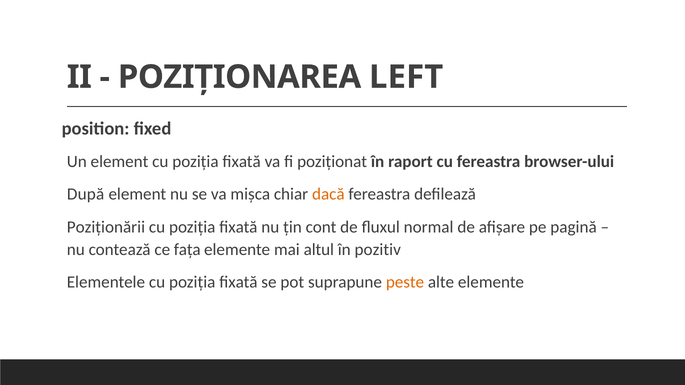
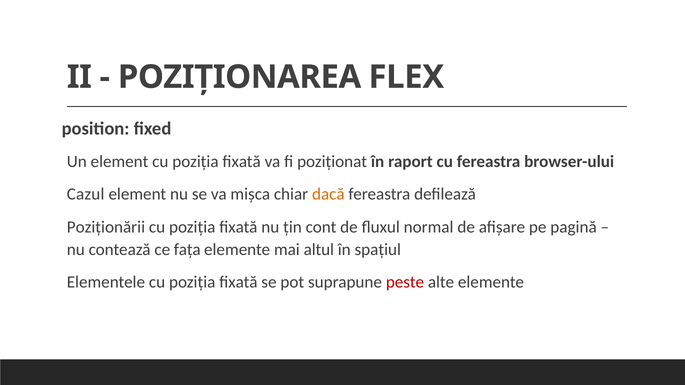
LEFT: LEFT -> FLEX (406, 77)
După: După -> Cazul (86, 195)
pozitiv: pozitiv -> spațiul (378, 250)
peste colour: orange -> red (405, 282)
